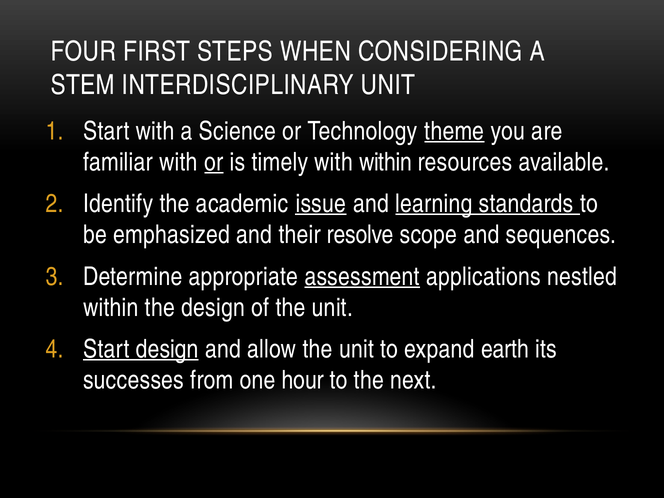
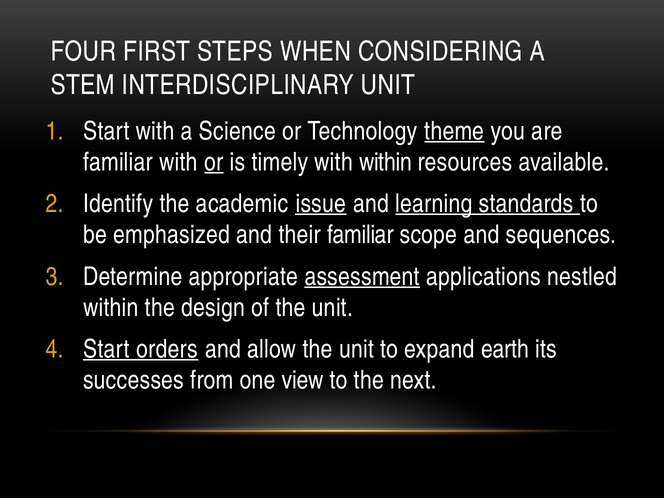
their resolve: resolve -> familiar (360, 235)
Start design: design -> orders (167, 349)
hour: hour -> view (303, 380)
